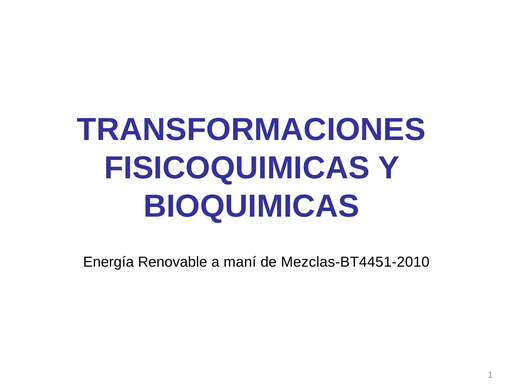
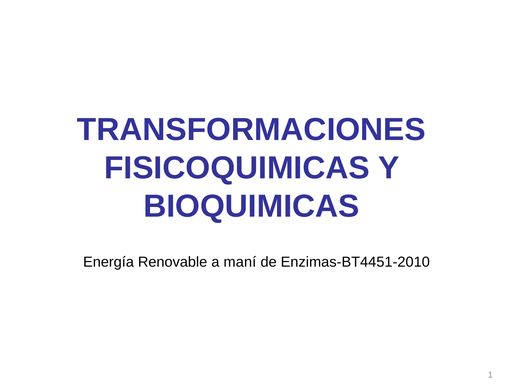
Mezclas-BT4451-2010: Mezclas-BT4451-2010 -> Enzimas-BT4451-2010 (355, 262)
